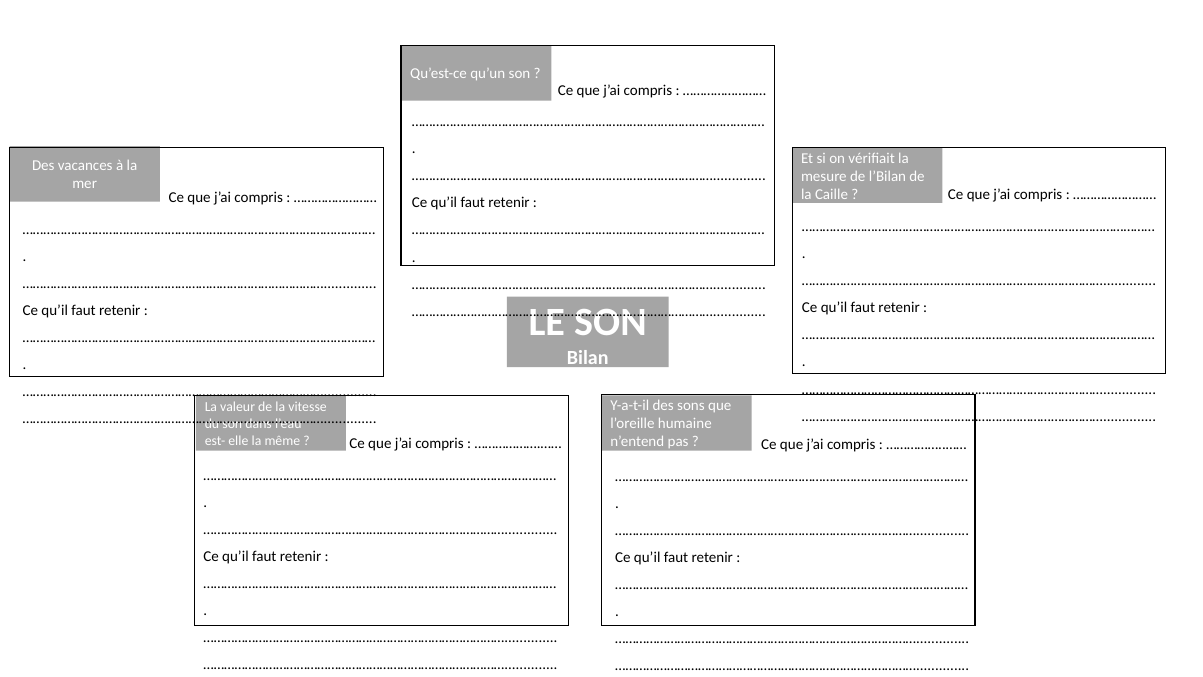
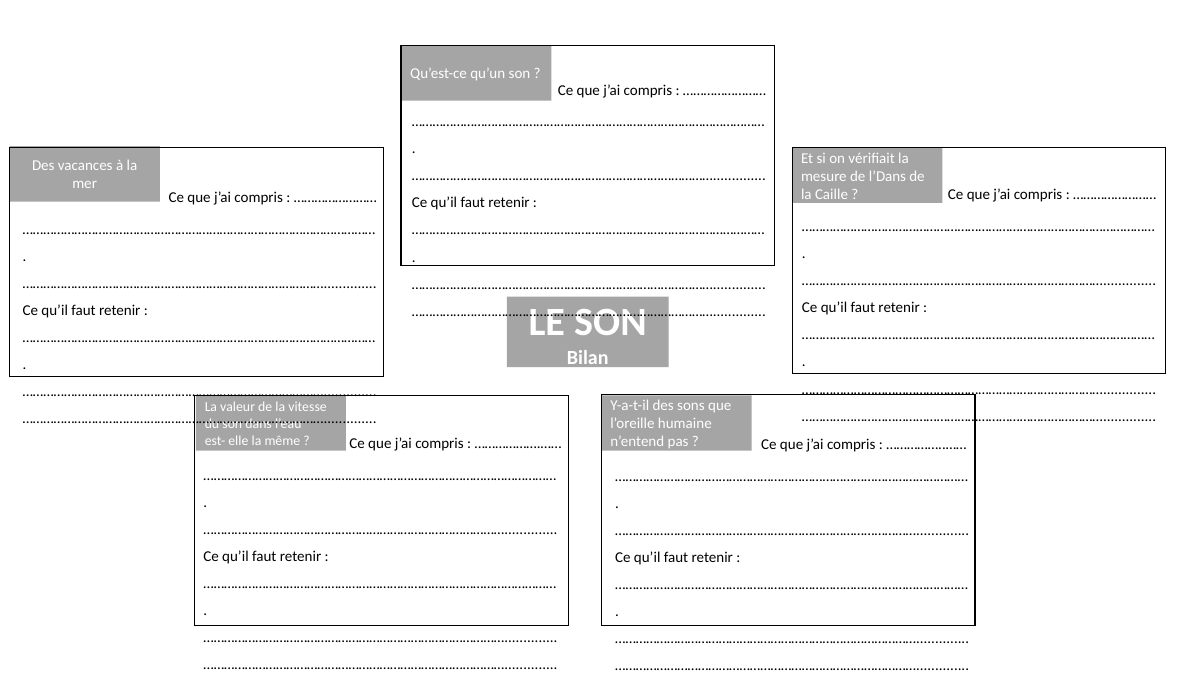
l’Bilan: l’Bilan -> l’Dans (887, 176)
